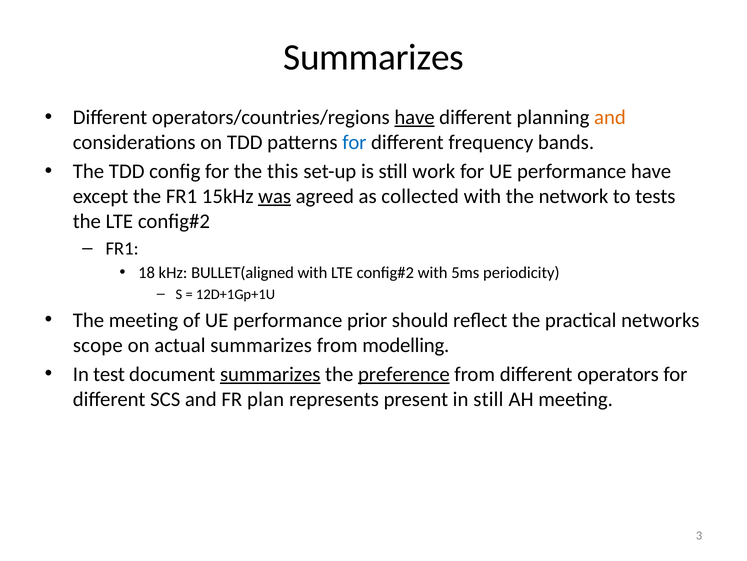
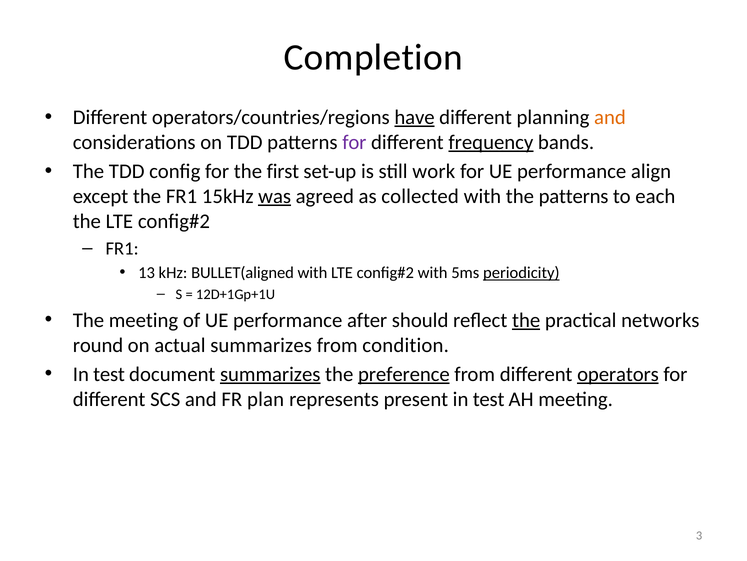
Summarizes: Summarizes -> Completion (373, 57)
for colour: blue -> purple (354, 142)
frequency underline: none -> present (491, 142)
this: this -> first (283, 171)
performance have: have -> align (651, 171)
the network: network -> patterns (574, 196)
tests: tests -> each (655, 196)
18: 18 -> 13 (147, 273)
periodicity underline: none -> present (521, 273)
prior: prior -> after (367, 320)
the underline: none -> present (526, 320)
scope: scope -> round (98, 345)
modelling: modelling -> condition (406, 345)
operators underline: none -> present (618, 374)
present in still: still -> test (489, 399)
